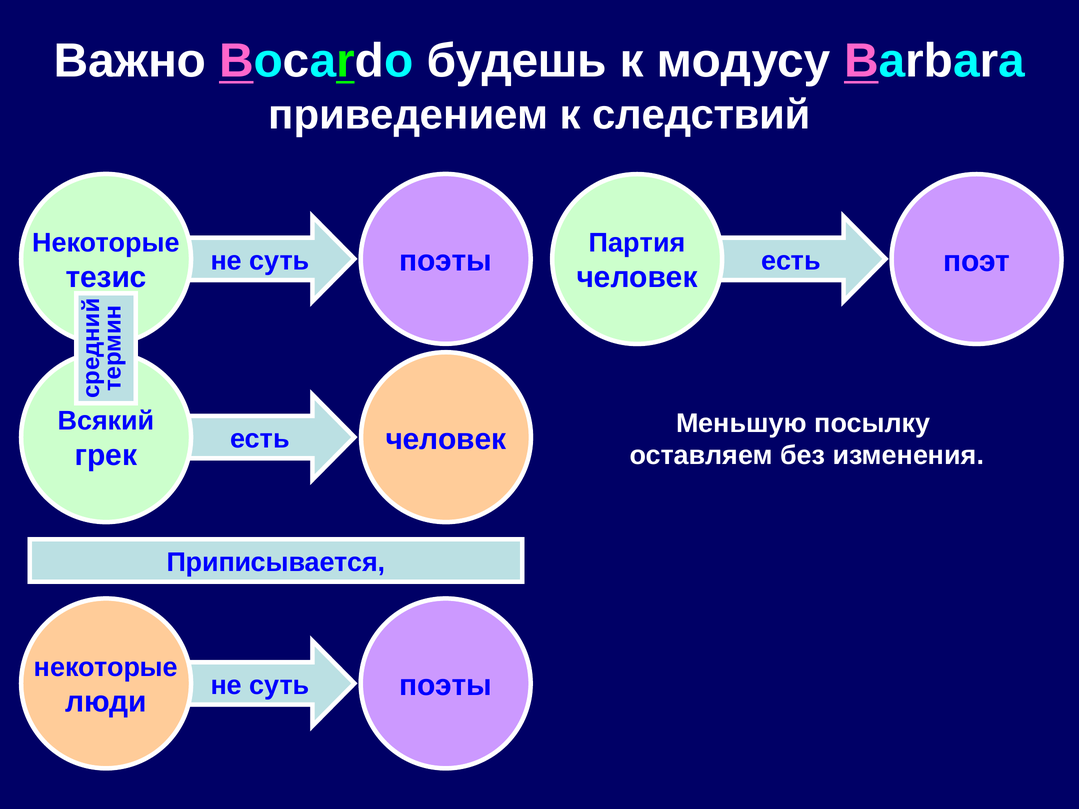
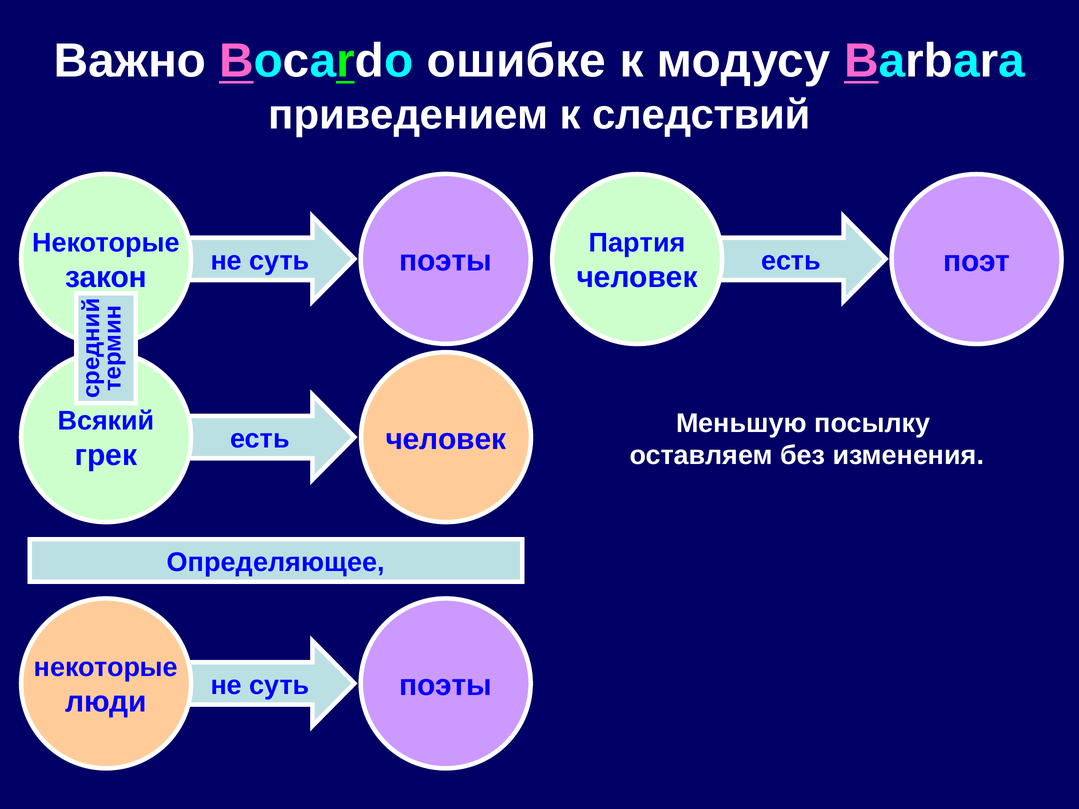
будешь: будешь -> ошибке (516, 61)
тезис: тезис -> закон (106, 277)
Приписывается: Приписывается -> Определяющее (276, 562)
